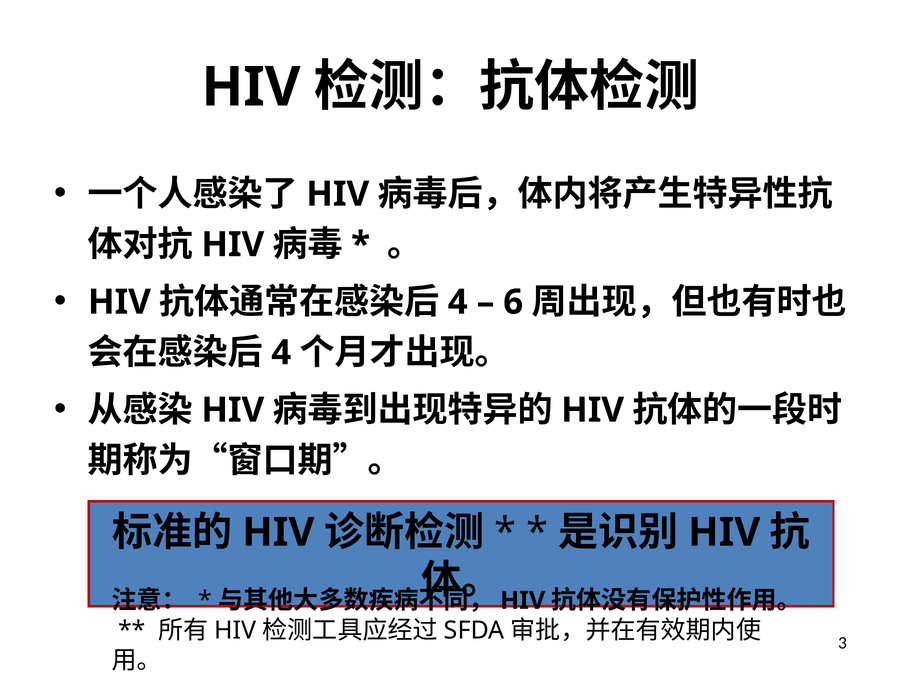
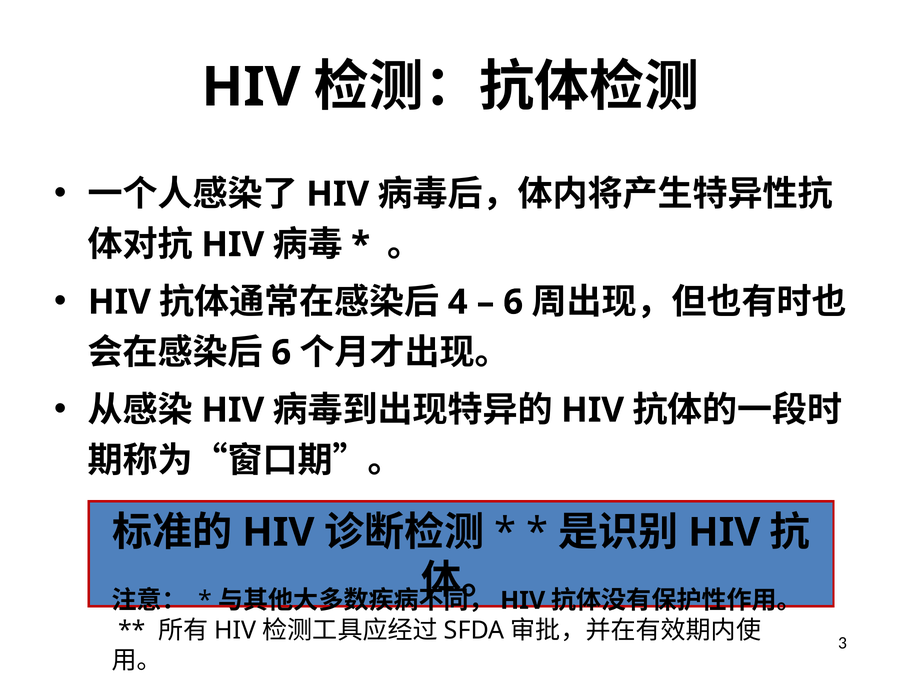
4: 4 -> 6 (281, 353)
